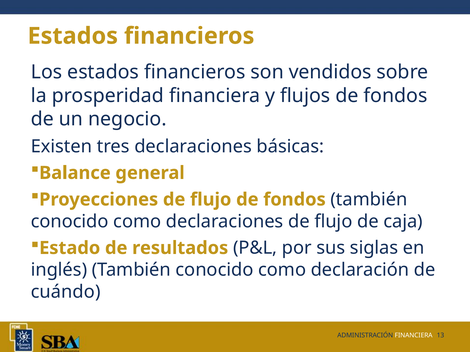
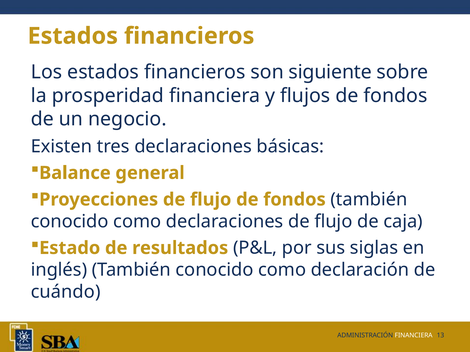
vendidos: vendidos -> siguiente (330, 72)
